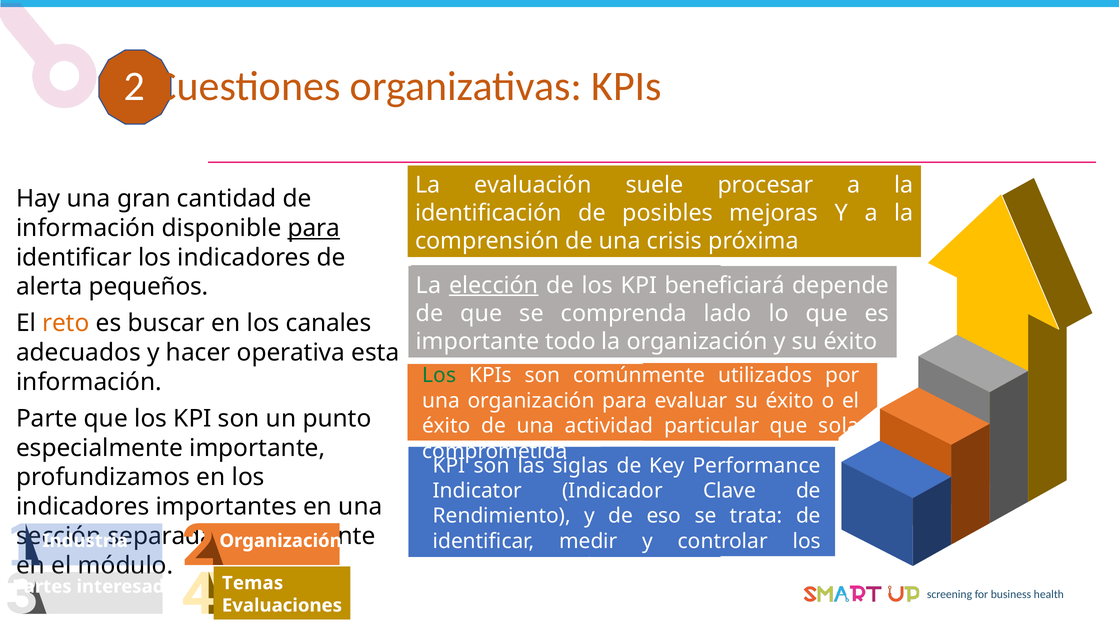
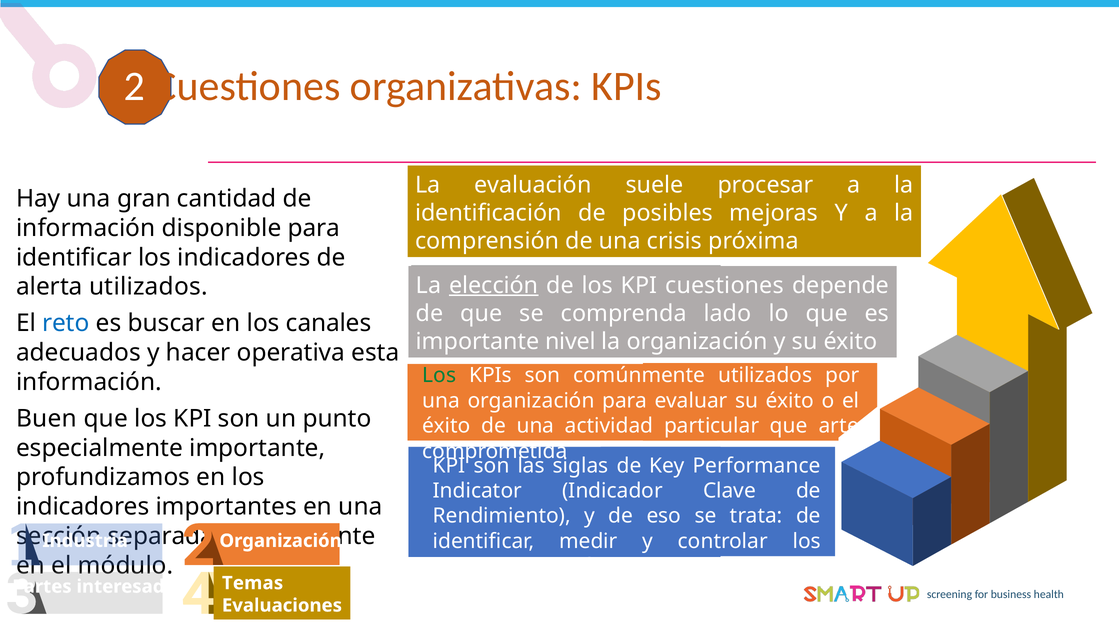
para underline: present -> none (314, 228)
KPI beneficiará: beneficiará -> cuestiones (725, 285)
alerta pequeños: pequeños -> utilizados (148, 287)
reto colour: orange -> blue (66, 323)
todo: todo -> nivel (571, 341)
Parte: Parte -> Buen (47, 418)
sola: sola -> arte (839, 426)
